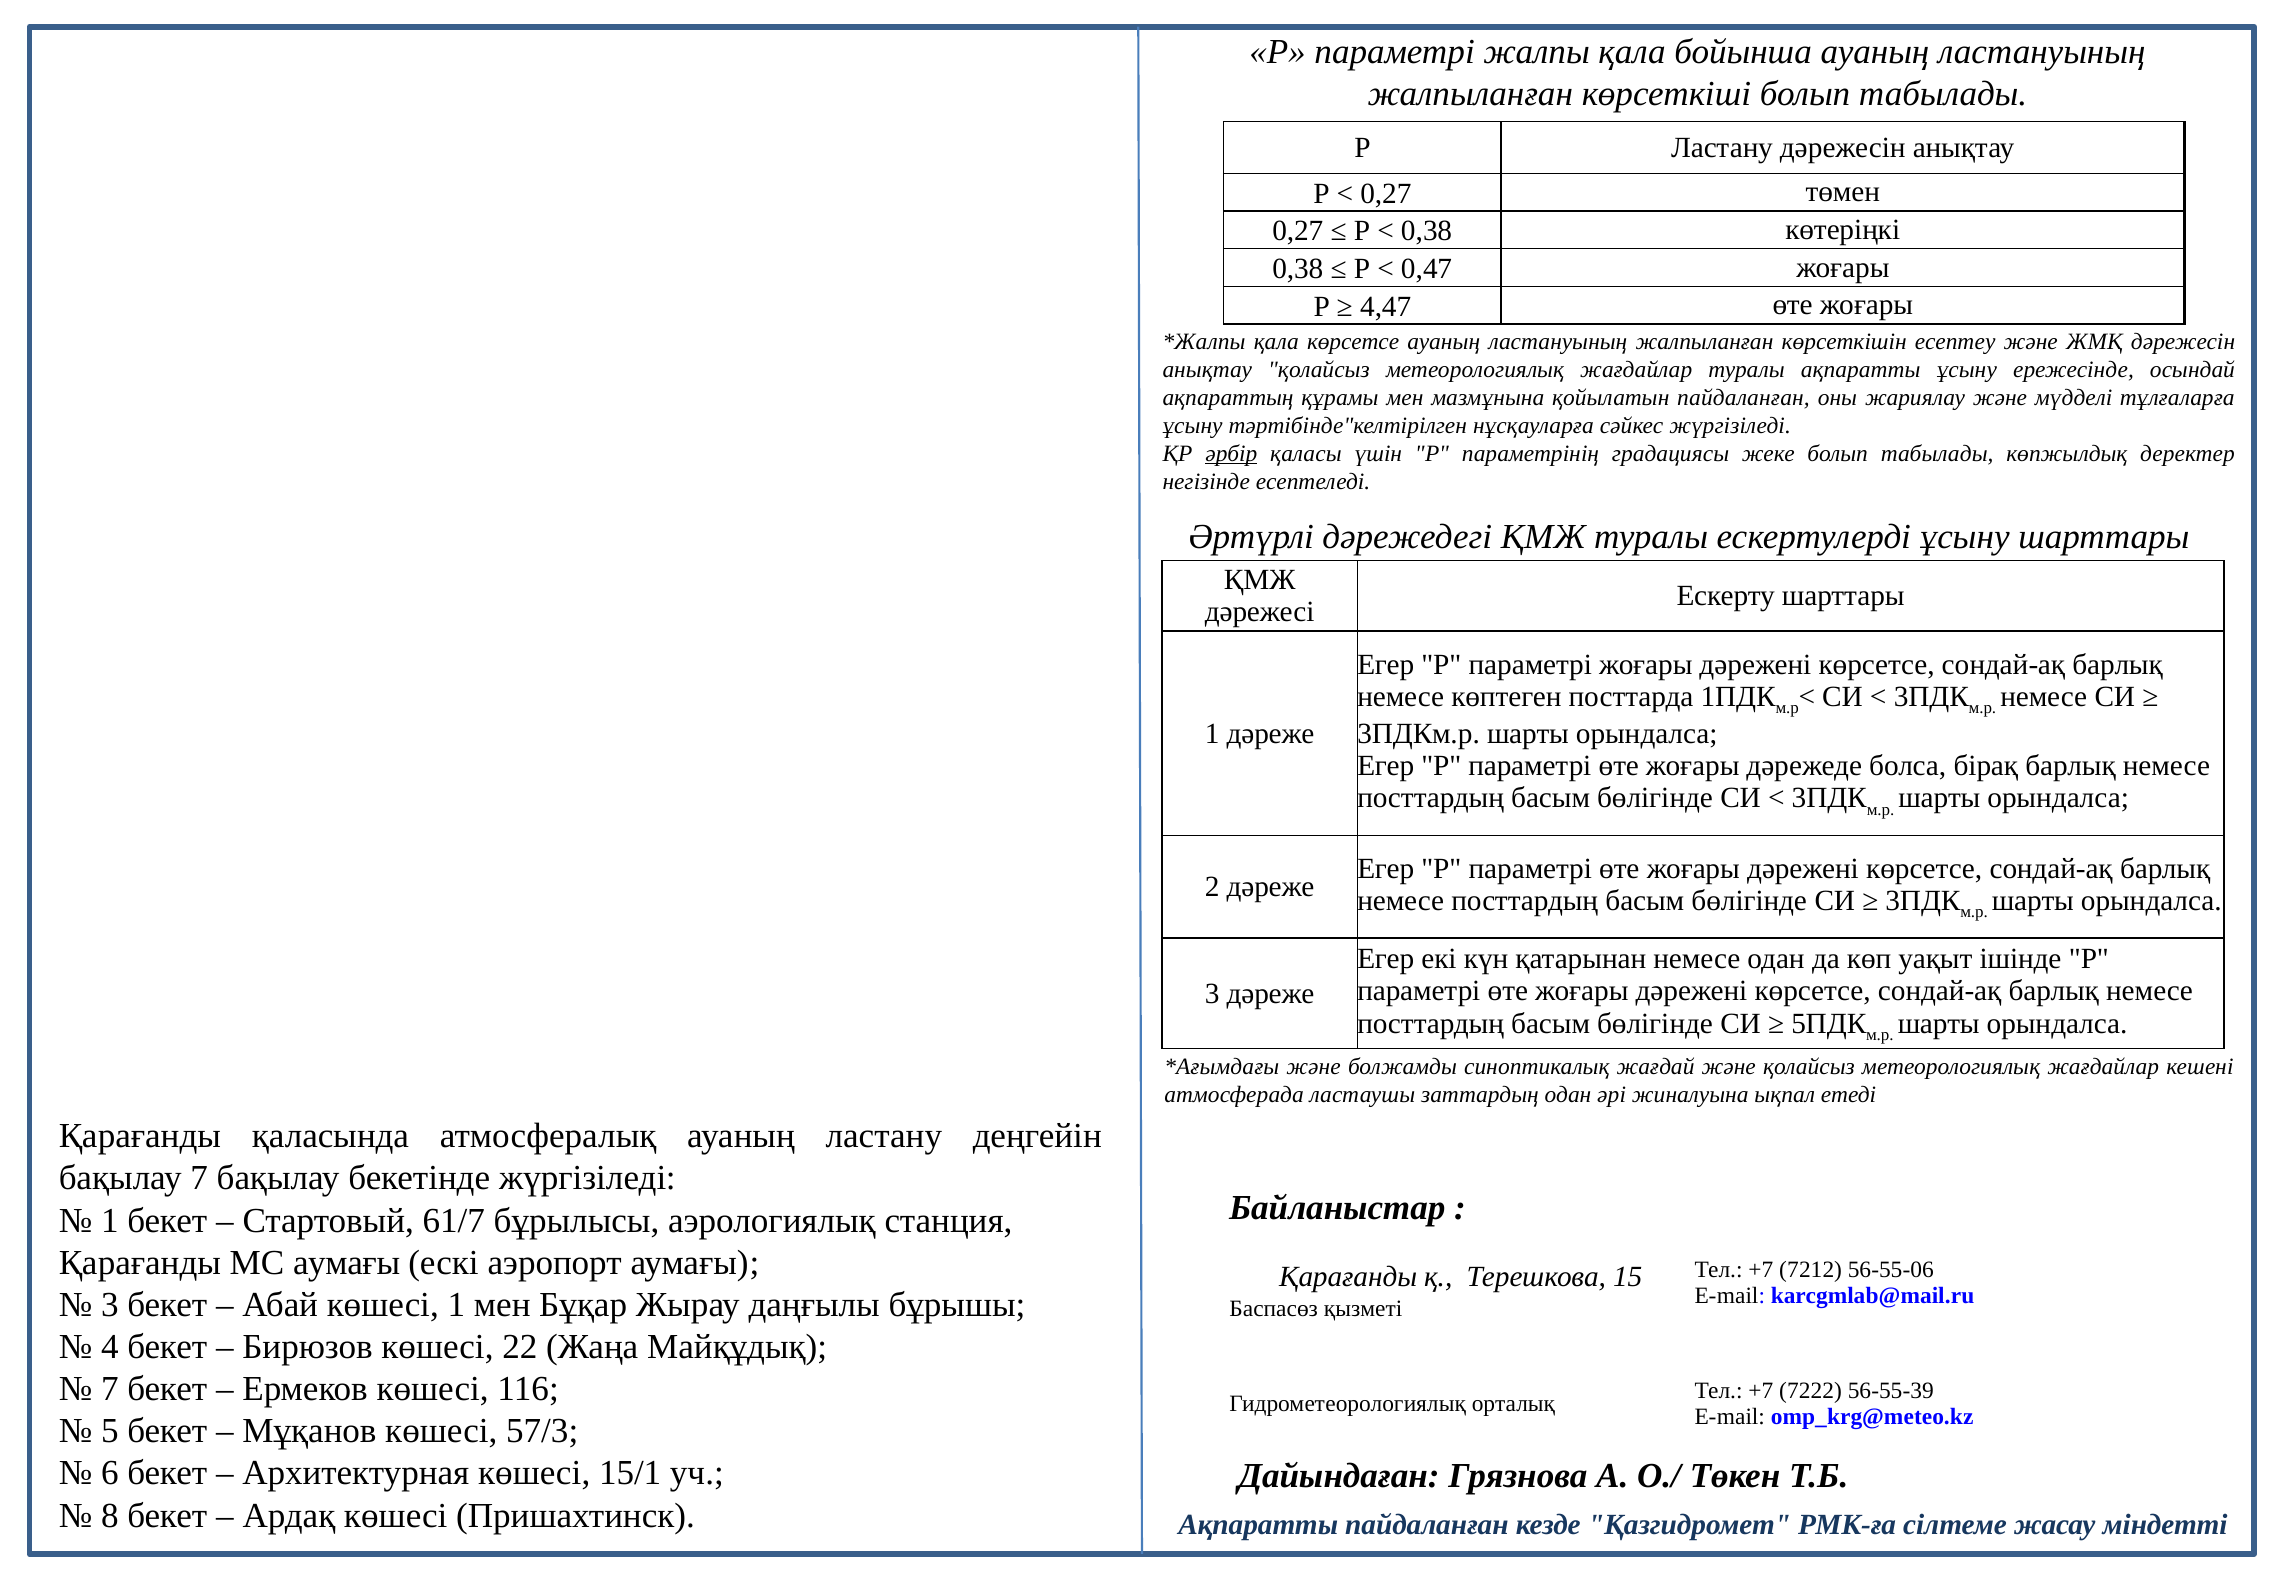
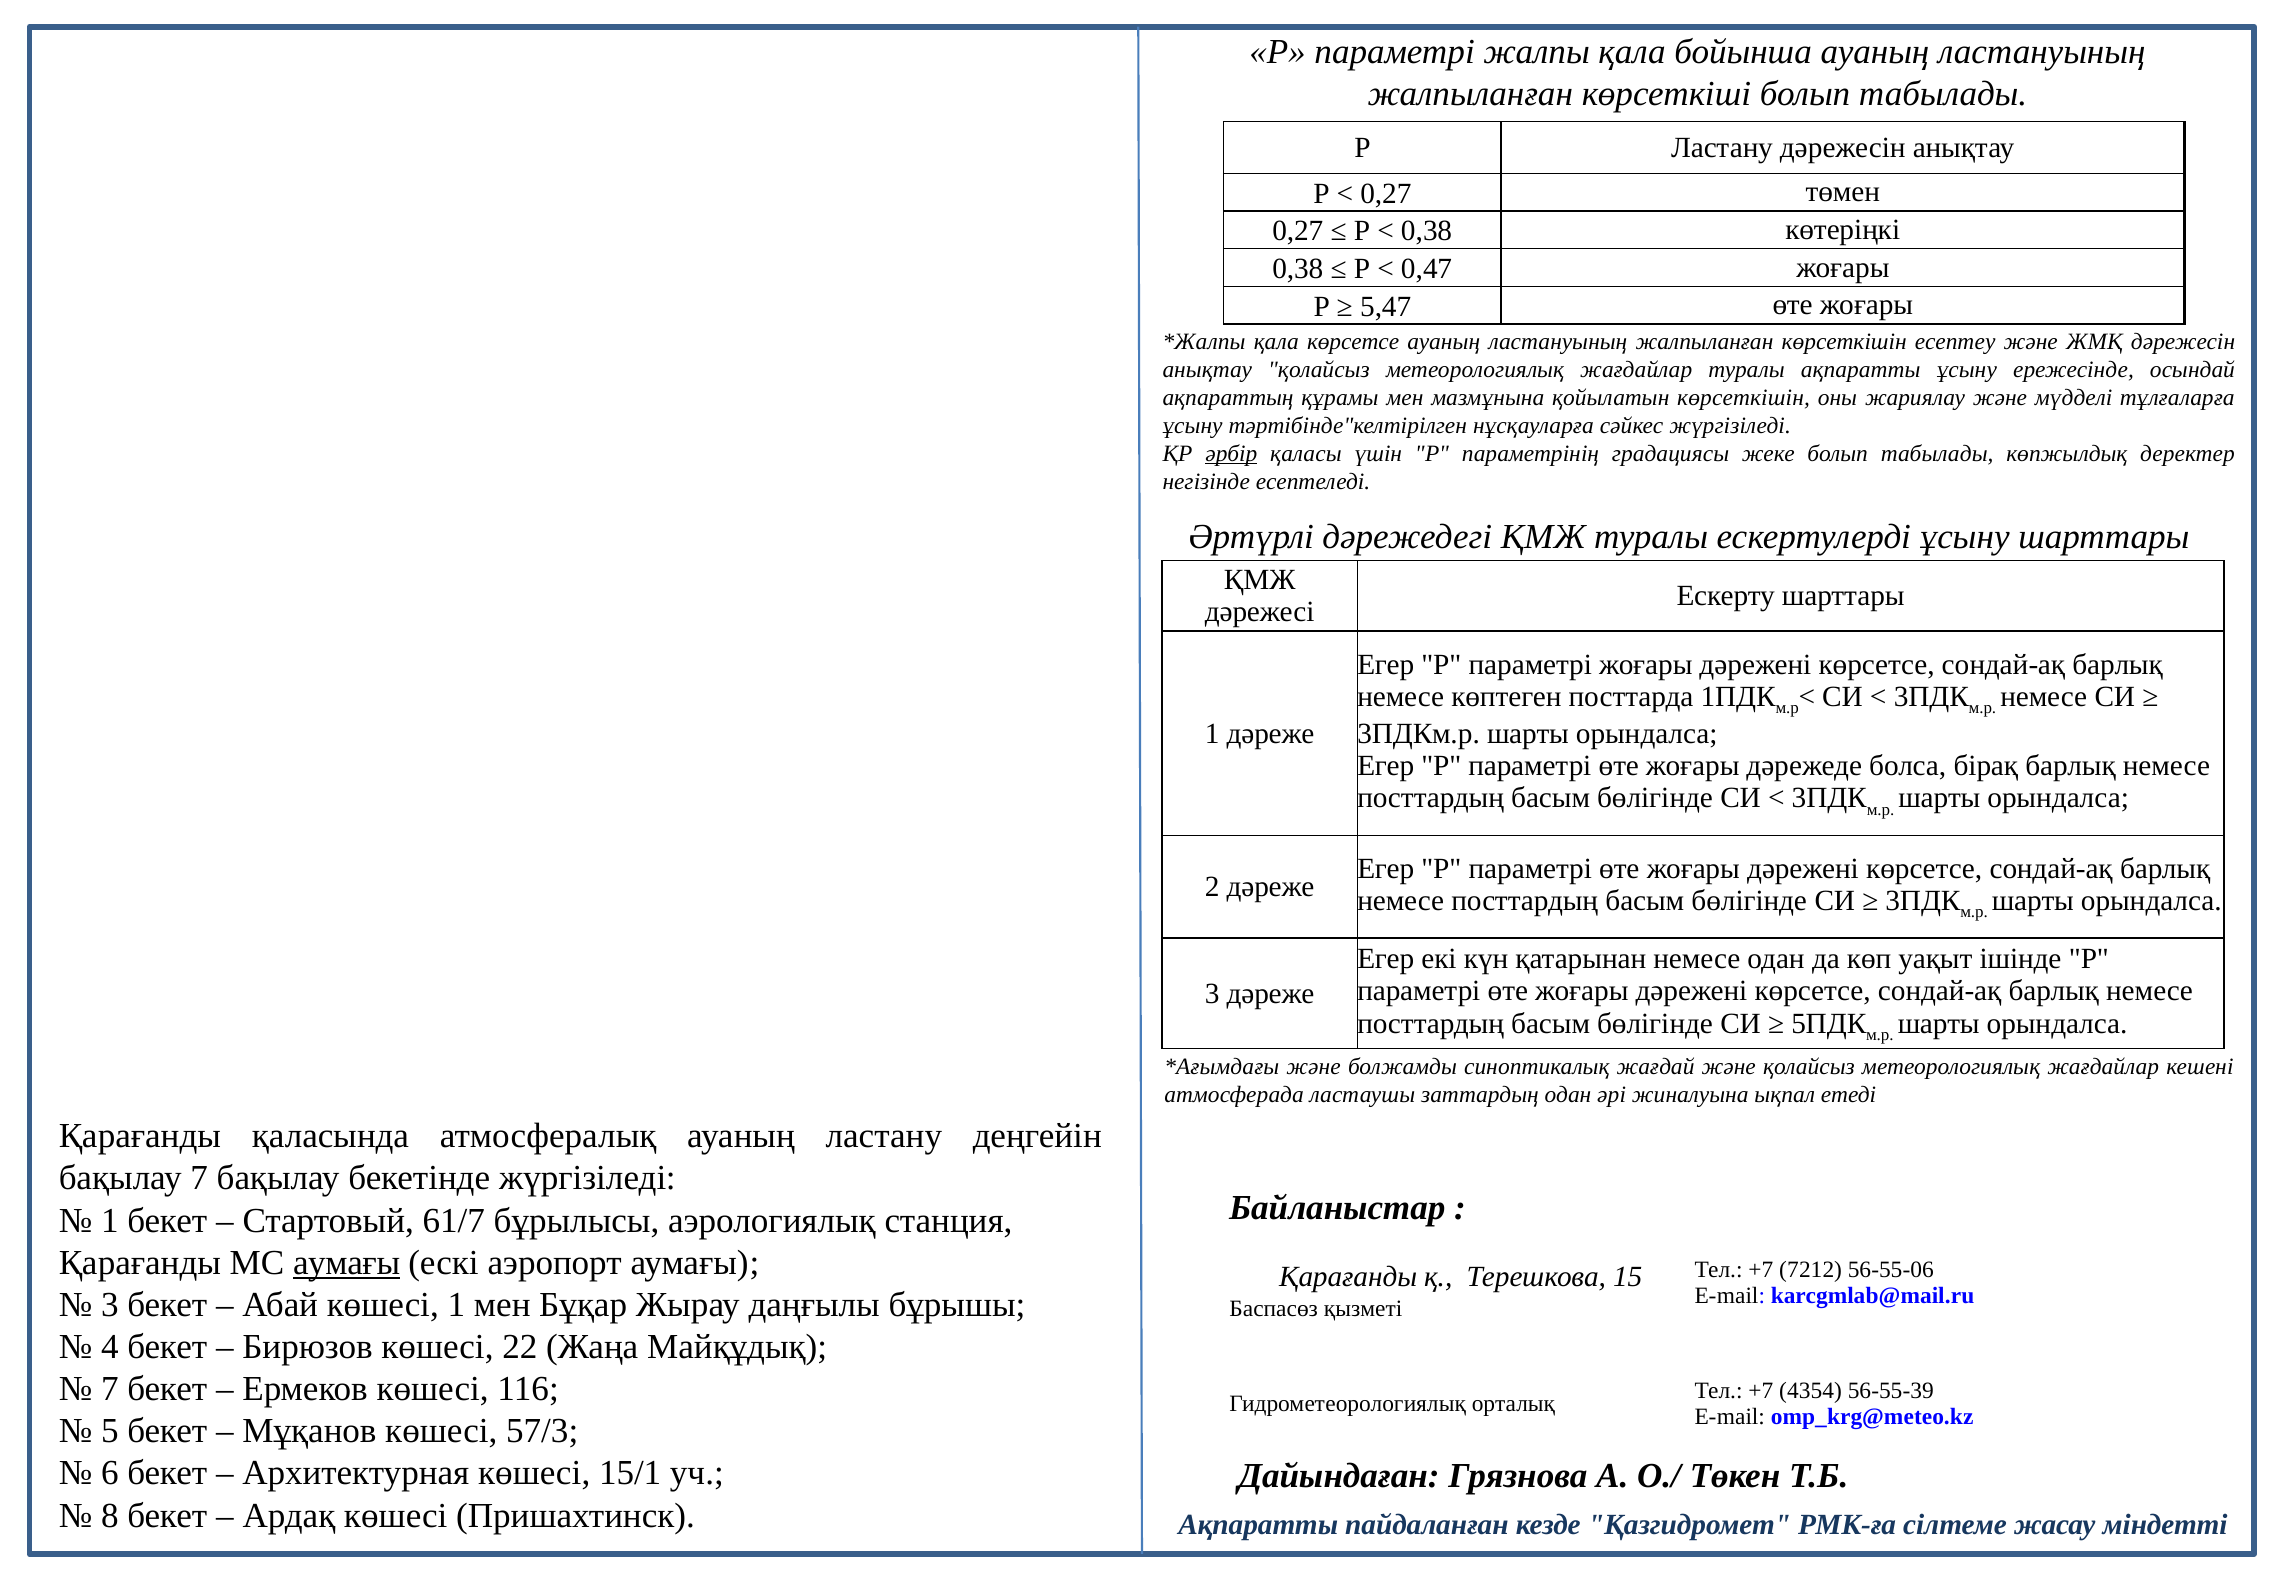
4,47: 4,47 -> 5,47 (1386, 306)
қойылатын пайдаланған: пайдаланған -> көрсеткішін (1744, 397)
аумағы underline: none -> present (347, 1263)
7222: 7222 -> 4354 (1811, 1391)
